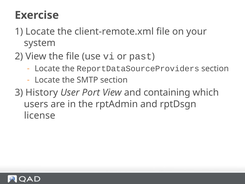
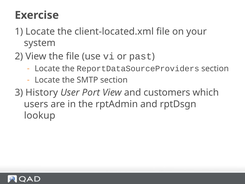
client-remote.xml: client-remote.xml -> client-located.xml (114, 32)
containing: containing -> customers (167, 93)
license: license -> lookup (40, 115)
